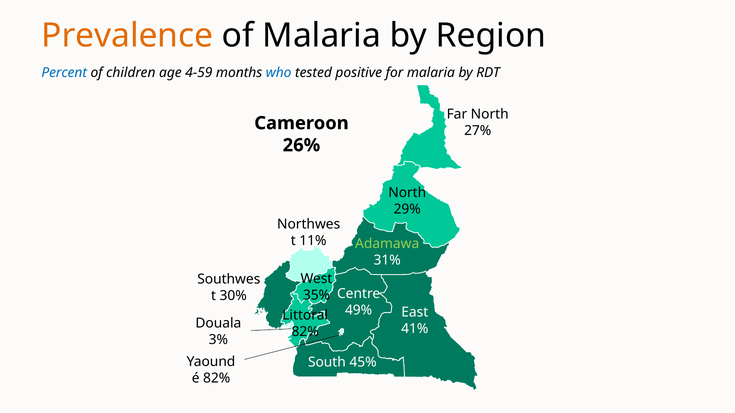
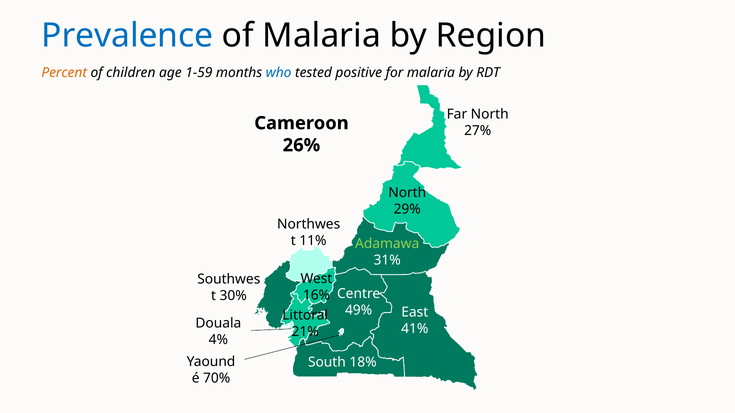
Prevalence colour: orange -> blue (127, 36)
Percent colour: blue -> orange (64, 73)
4-59: 4-59 -> 1-59 (199, 73)
35%: 35% -> 16% (316, 295)
82%: 82% -> 21% (305, 332)
3%: 3% -> 4% (218, 340)
45%: 45% -> 18% (363, 363)
82%: 82% -> 70% (217, 379)
